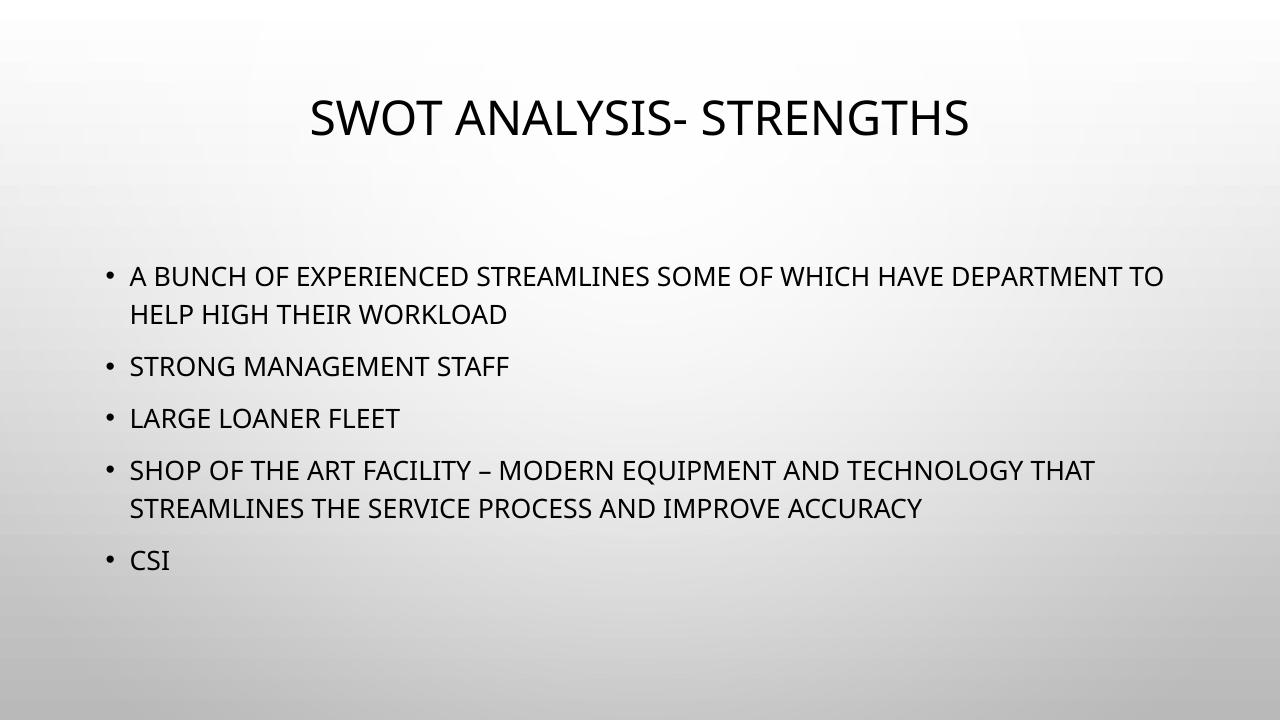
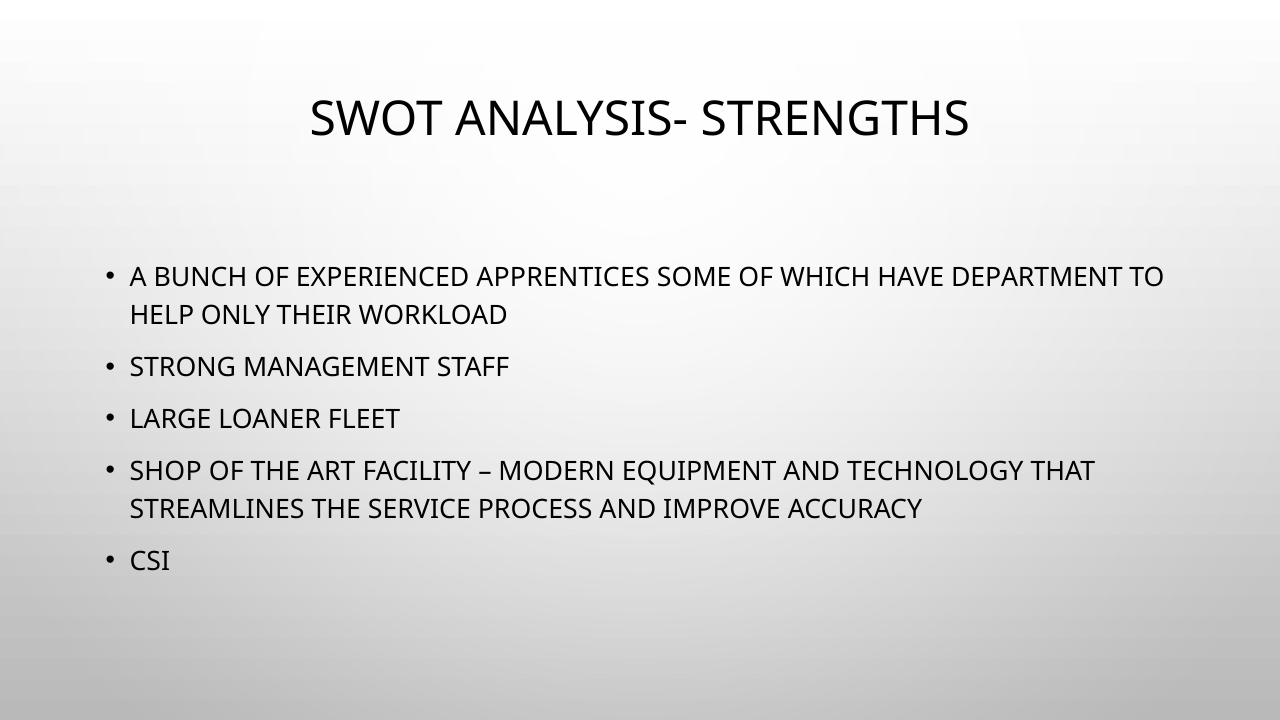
EXPERIENCED STREAMLINES: STREAMLINES -> APPRENTICES (563, 278)
HIGH: HIGH -> ONLY (236, 316)
